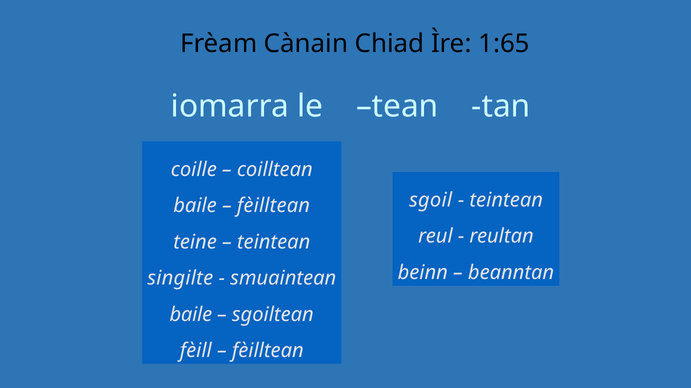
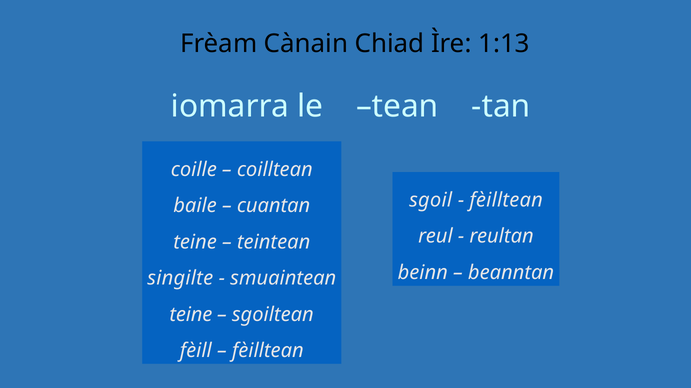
1:65: 1:65 -> 1:13 (504, 44)
teintean: teintean -> fèilltean (506, 200)
fèilltean: fèilltean -> cuantan (274, 206)
baile: baile -> teine (191, 315)
